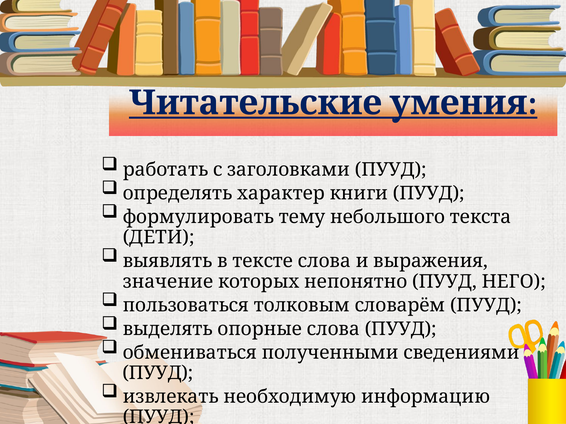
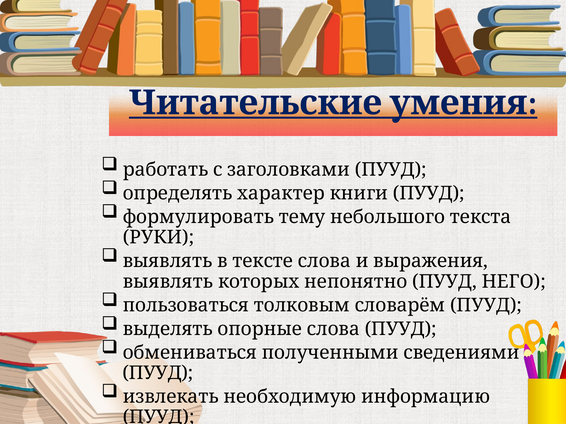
ДЕТИ: ДЕТИ -> РУКИ (159, 238)
значение: значение -> выявлять (168, 282)
